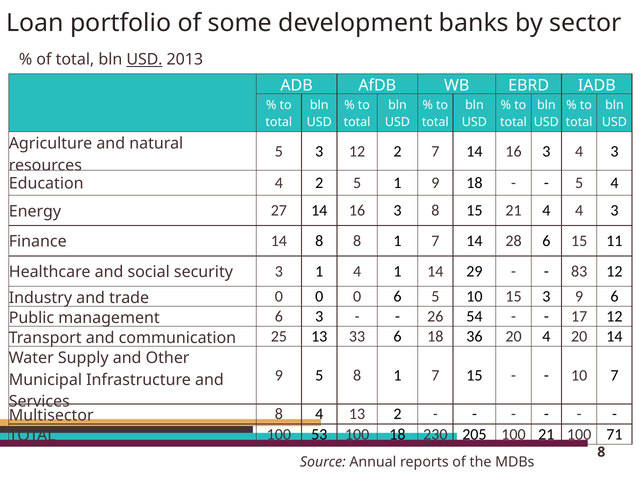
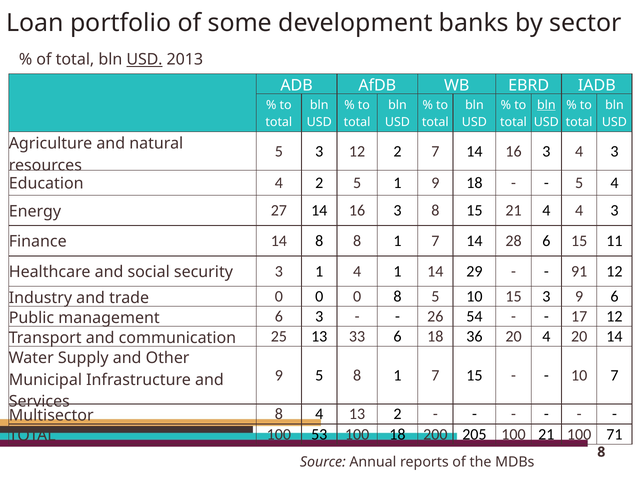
bln underline: none -> present (546, 105)
83: 83 -> 91 (579, 271)
0 6: 6 -> 8 (397, 296)
230: 230 -> 200 (435, 434)
